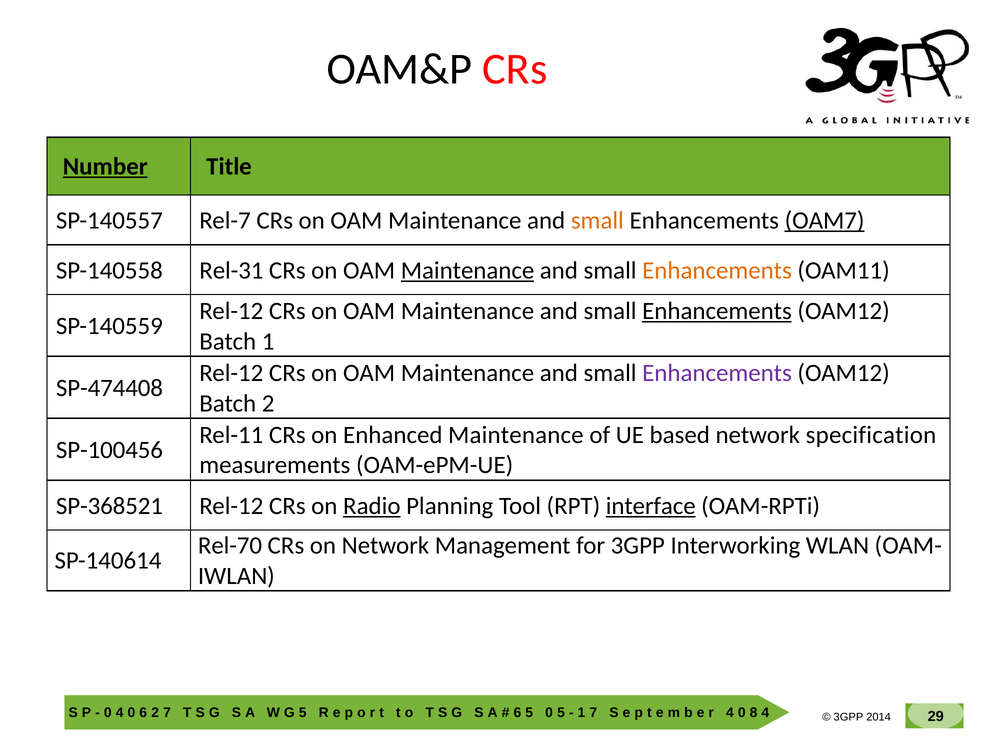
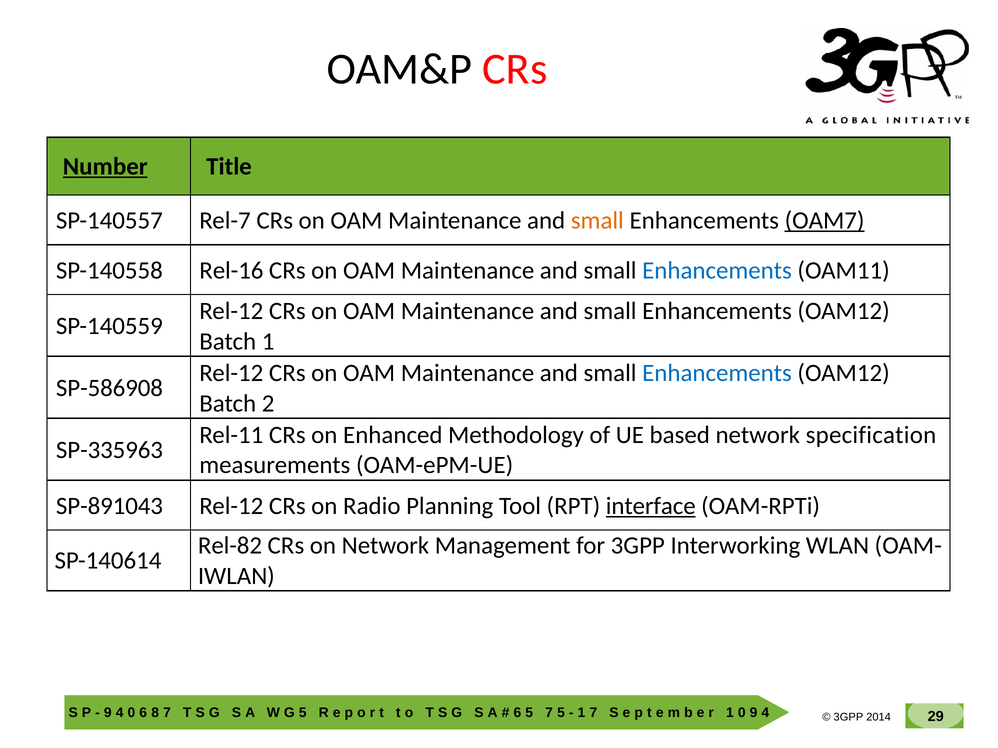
Rel-31: Rel-31 -> Rel-16 (231, 271)
Maintenance underline: present -> none (468, 271)
Enhancements colour: orange -> blue (717, 271)
Enhancements underline: present -> none (717, 311)
Enhancements colour: purple -> blue (717, 373)
SP-474408: SP-474408 -> SP-586908 (109, 388)
Enhanced Maintenance: Maintenance -> Methodology (516, 435)
SP-100456: SP-100456 -> SP-335963 (109, 450)
SP-368521: SP-368521 -> SP-891043 (109, 506)
Radio underline: present -> none (372, 506)
Rel-70: Rel-70 -> Rel-82 (230, 546)
0: 0 -> 9 (108, 713)
2: 2 -> 8 (155, 713)
0: 0 -> 7 (549, 713)
4: 4 -> 1 (730, 713)
8: 8 -> 9 (754, 713)
